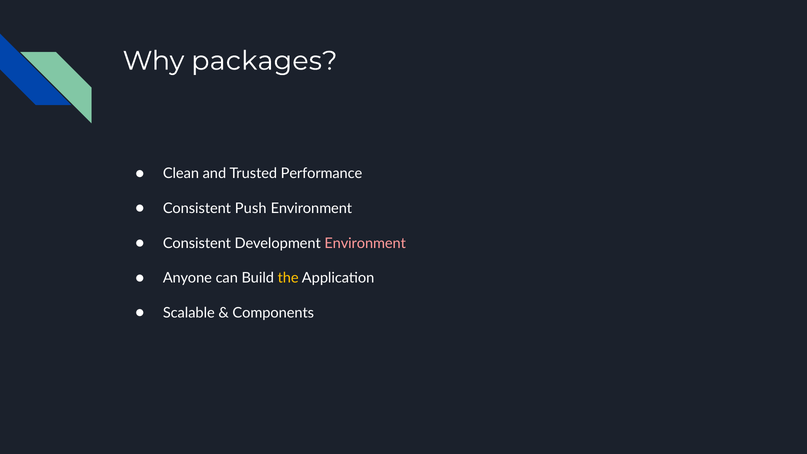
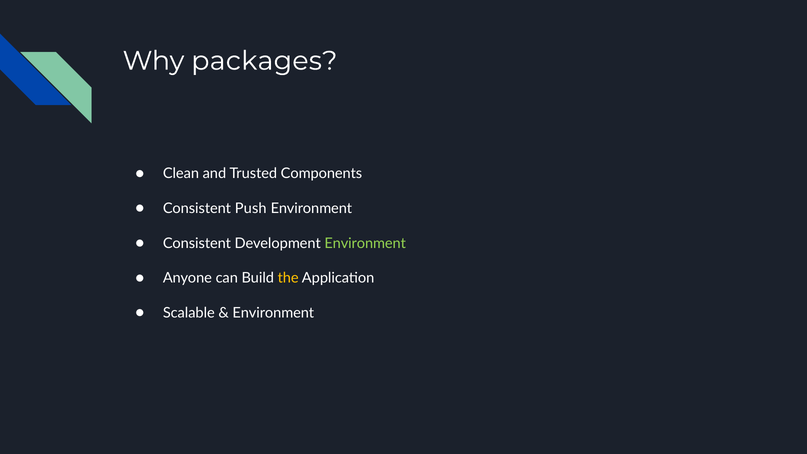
Performance: Performance -> Components (321, 174)
Environment colour: pink -> light green (365, 243)
Components: Components -> Environment (273, 313)
